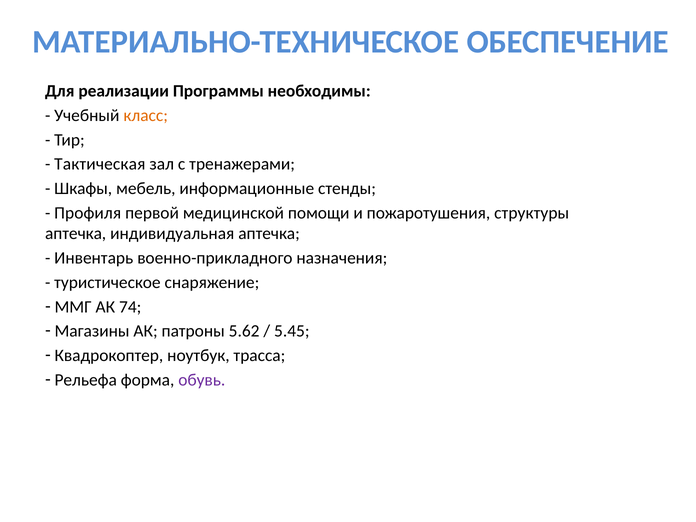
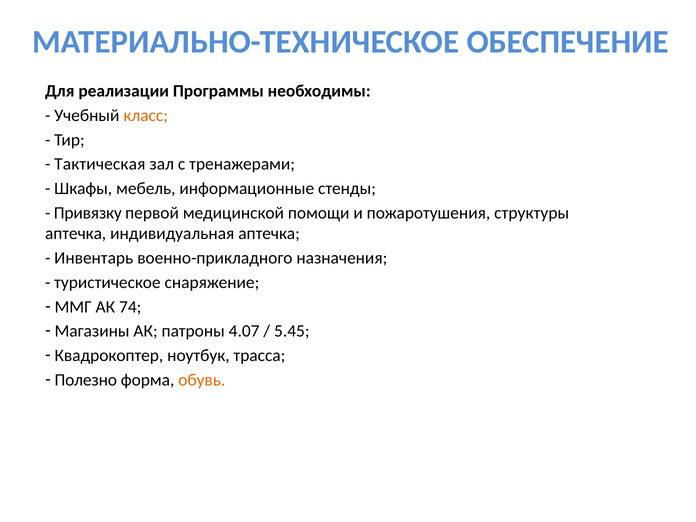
Профиля: Профиля -> Привязку (88, 213)
5.62: 5.62 -> 4.07 (244, 331)
Рельефа: Рельефа -> Полезно (86, 380)
обувь colour: purple -> orange (202, 380)
